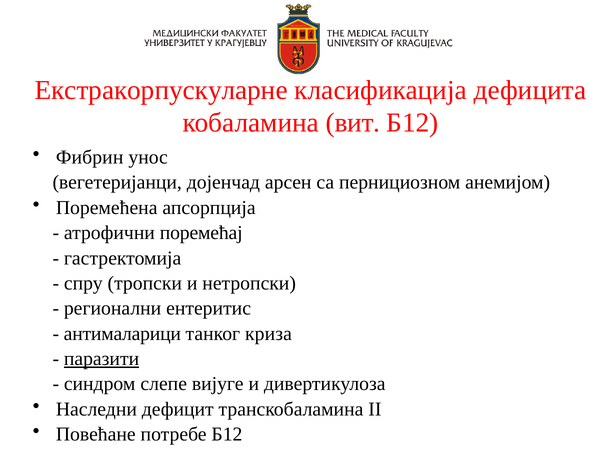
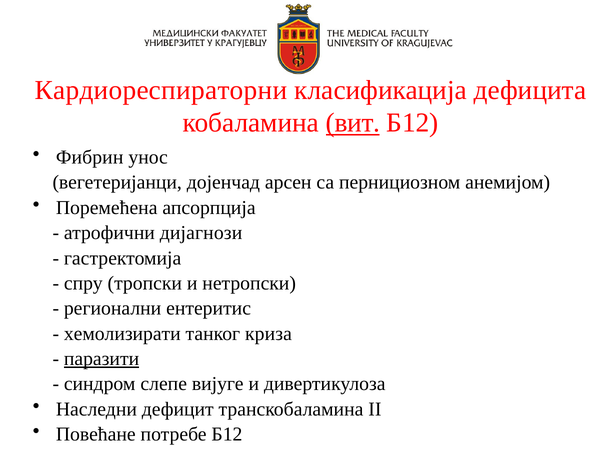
Екстракорпускуларне: Екстракорпускуларне -> Кардиореспираторни (161, 90)
вит underline: none -> present (353, 123)
поремећај: поремећај -> дијагнози (201, 233)
антималарици: антималарици -> хемолизирати (122, 334)
